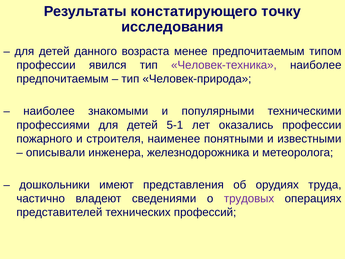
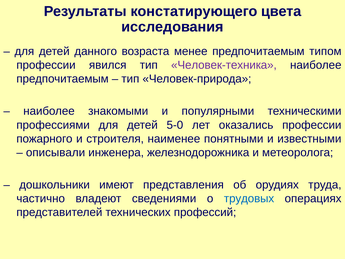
точку: точку -> цвета (281, 11)
5-1: 5-1 -> 5-0 (175, 125)
трудовых colour: purple -> blue (249, 198)
